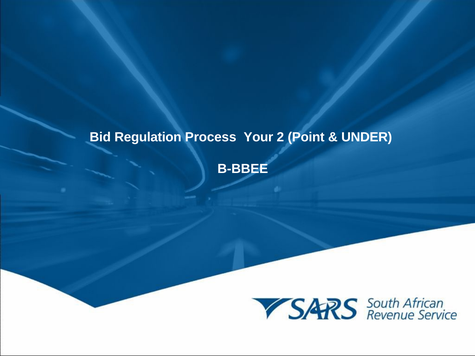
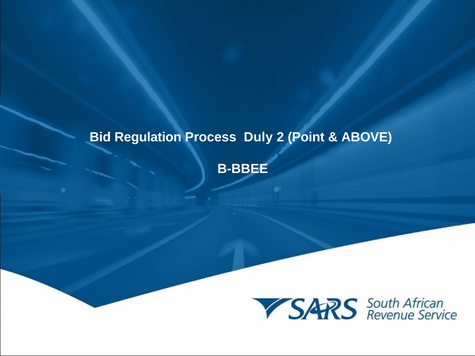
Your: Your -> Duly (258, 137)
UNDER: UNDER -> ABOVE (367, 137)
